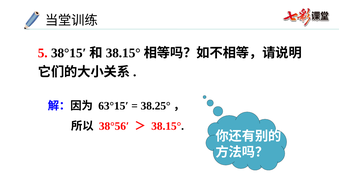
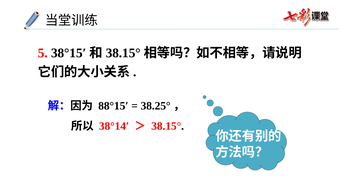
63°15′: 63°15′ -> 88°15′ (113, 106)
38°56′: 38°56′ -> 38°14′ (114, 126)
